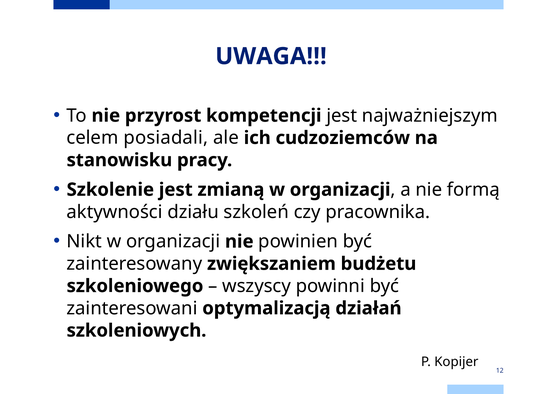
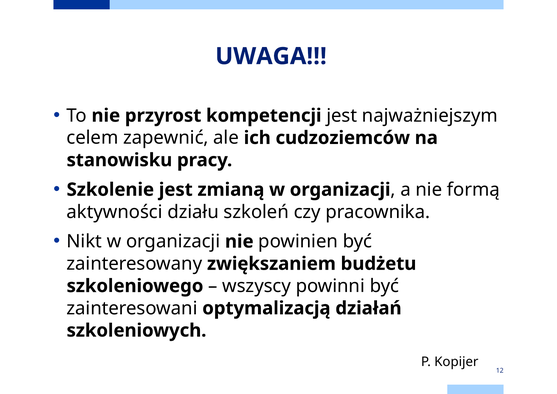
posiadali: posiadali -> zapewnić (166, 138)
